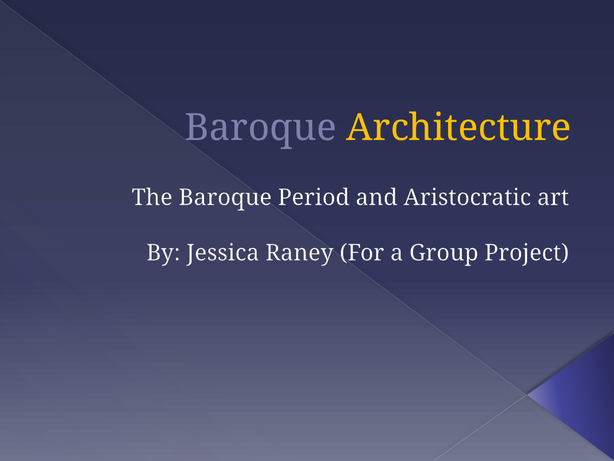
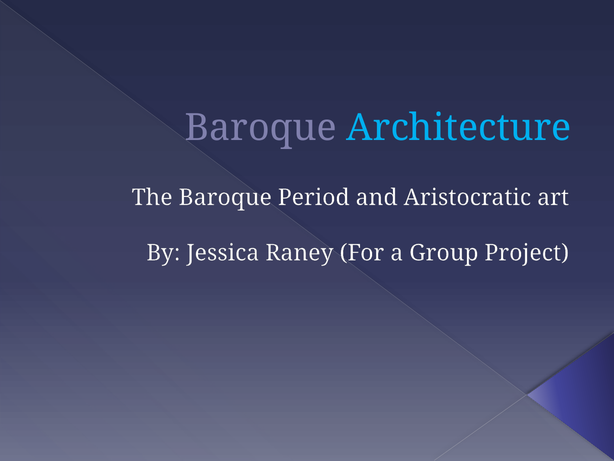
Architecture colour: yellow -> light blue (459, 128)
